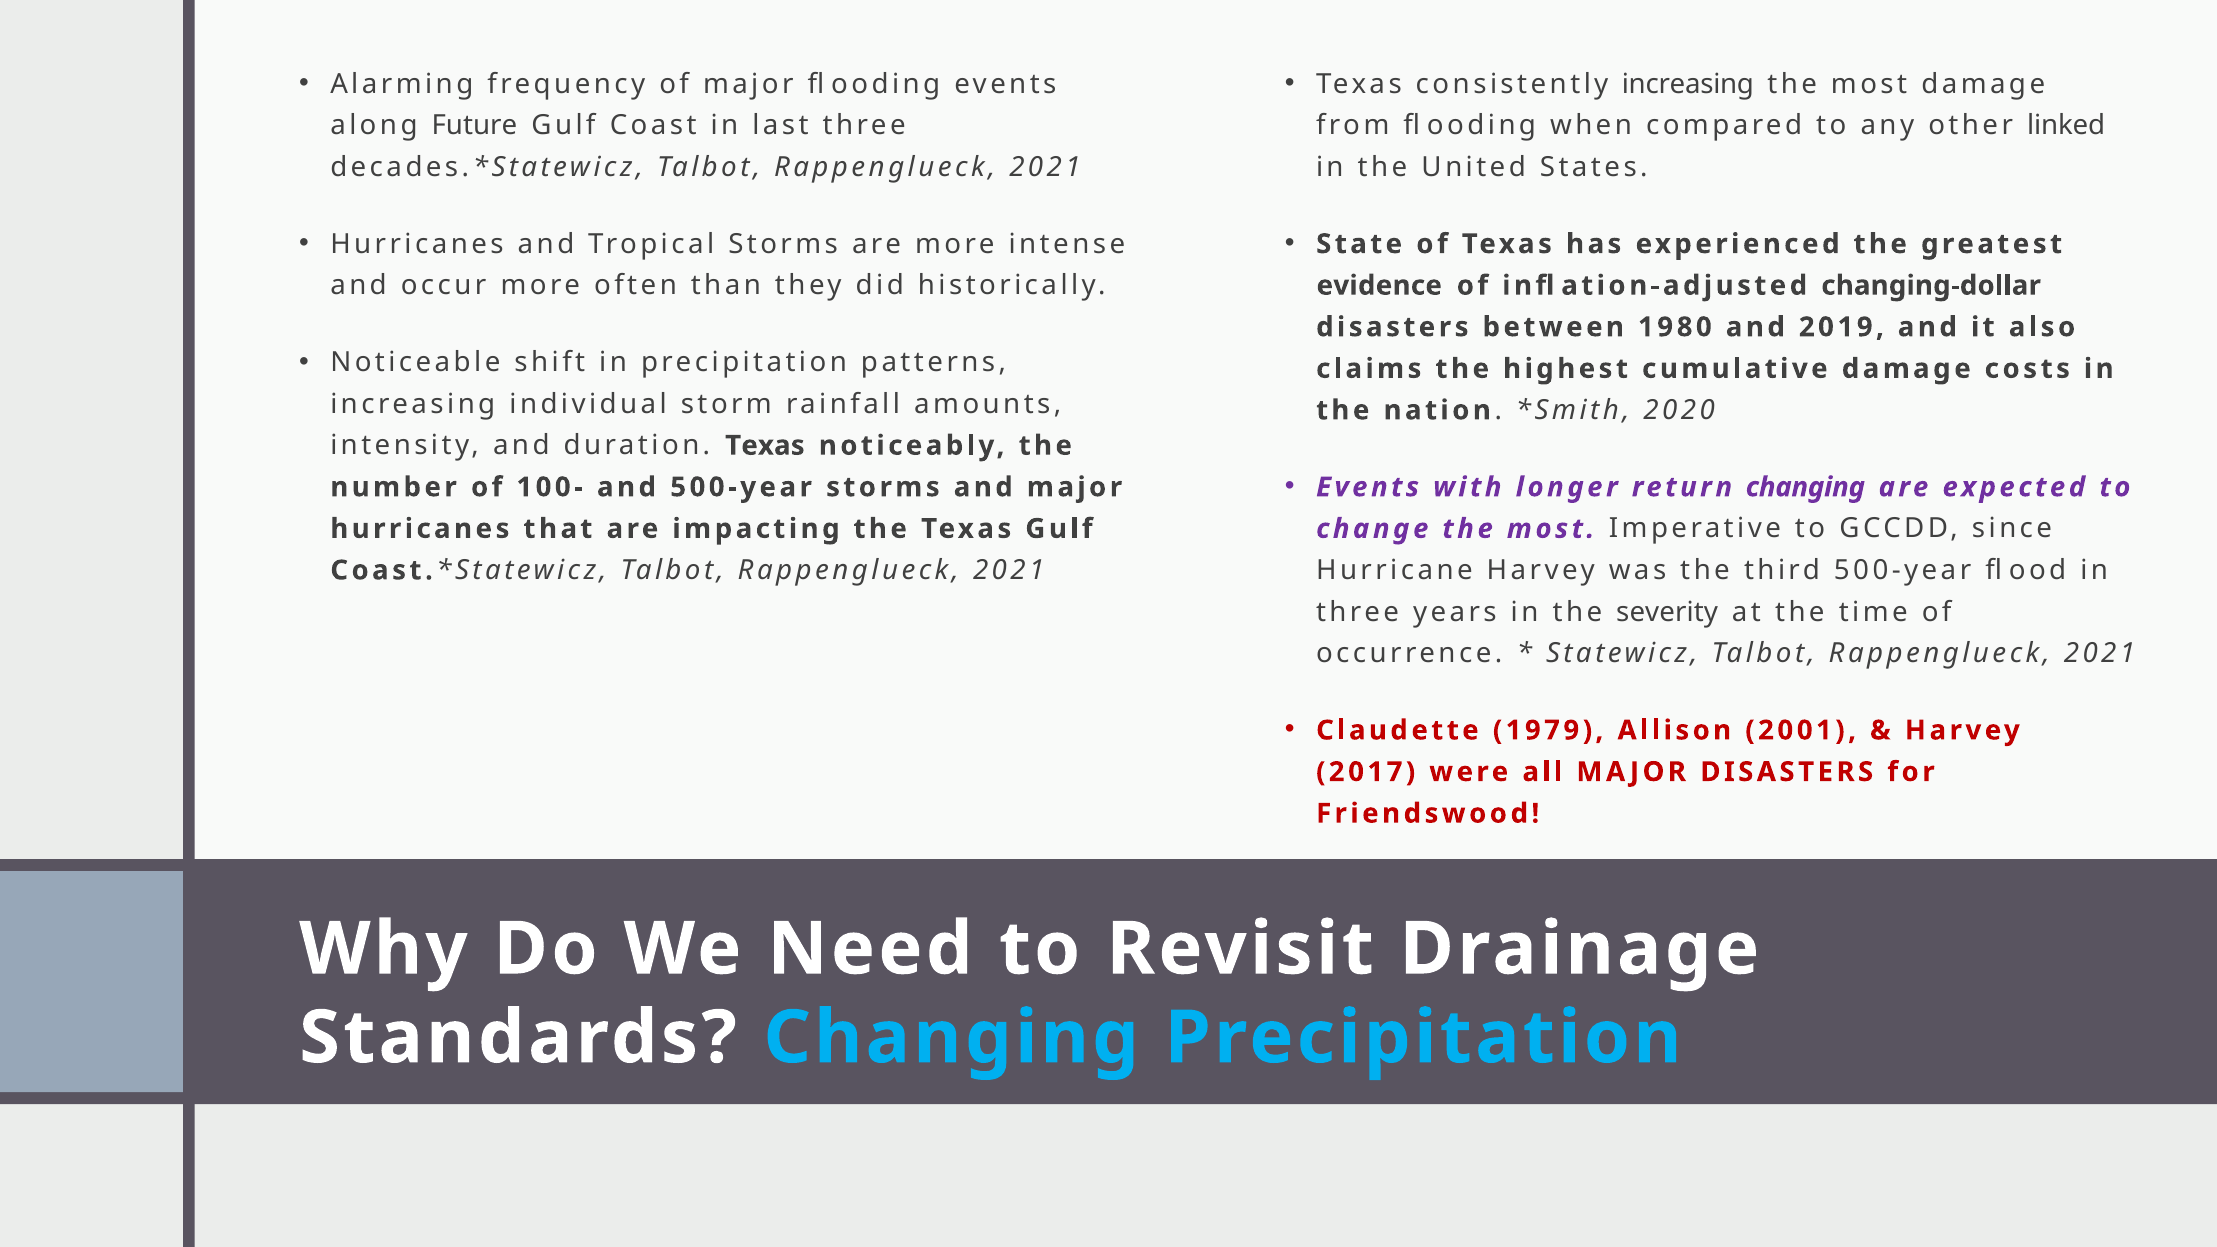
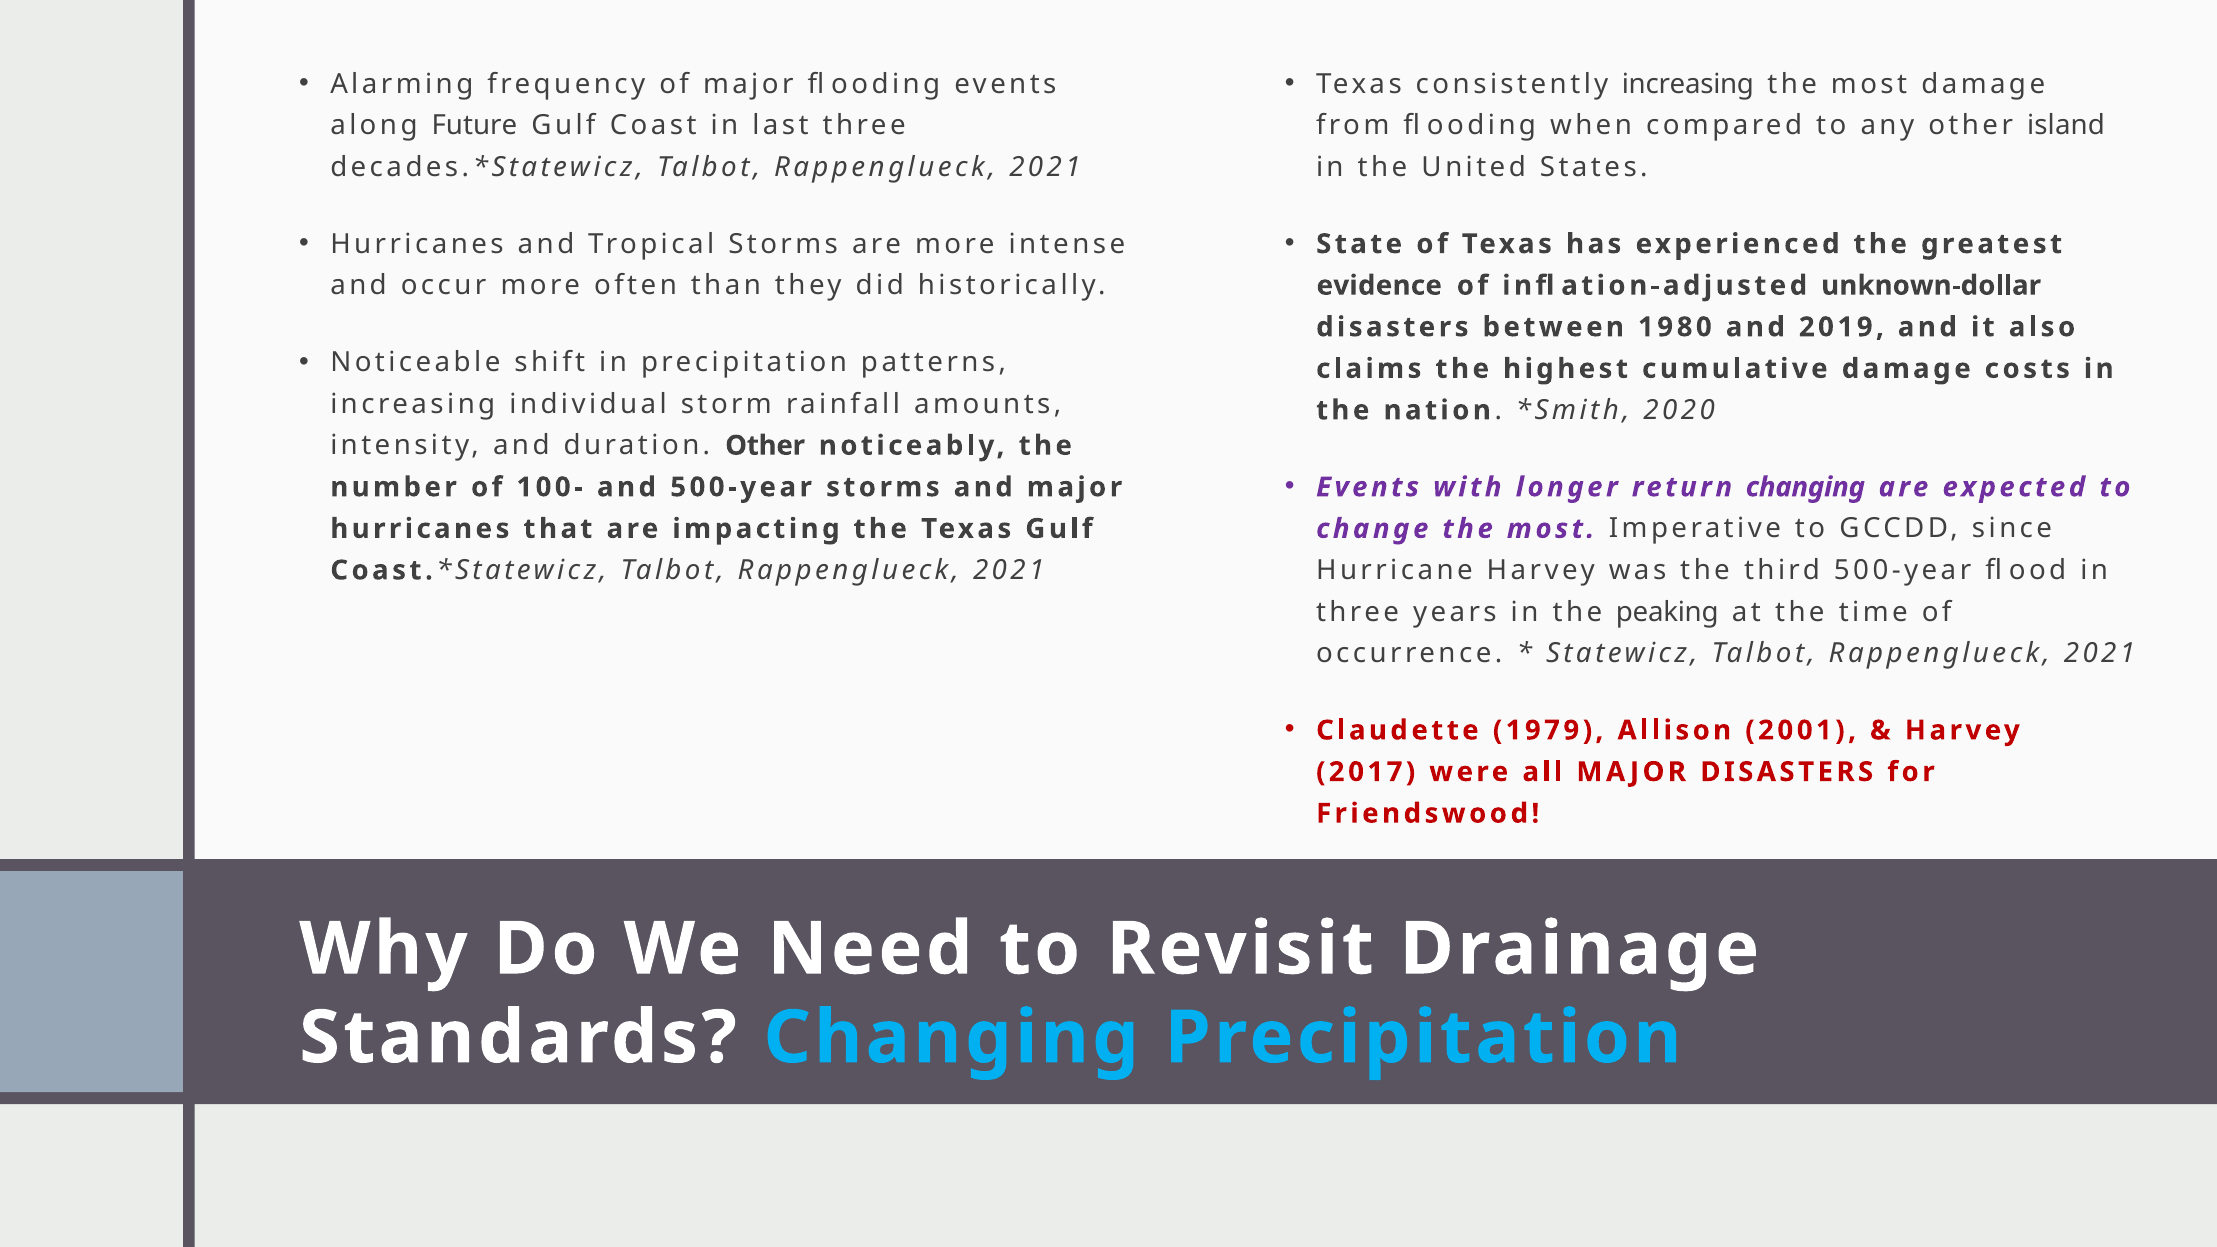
linked: linked -> island (2066, 126)
changing-dollar: changing-dollar -> unknown-dollar (1931, 286)
duration Texas: Texas -> Other (765, 446)
severity: severity -> peaking (1667, 612)
